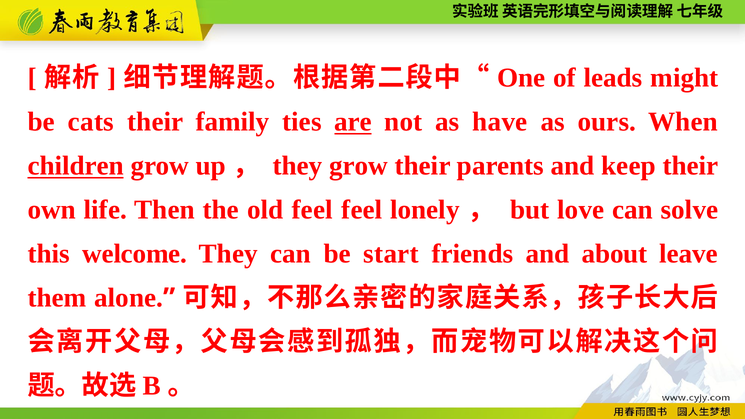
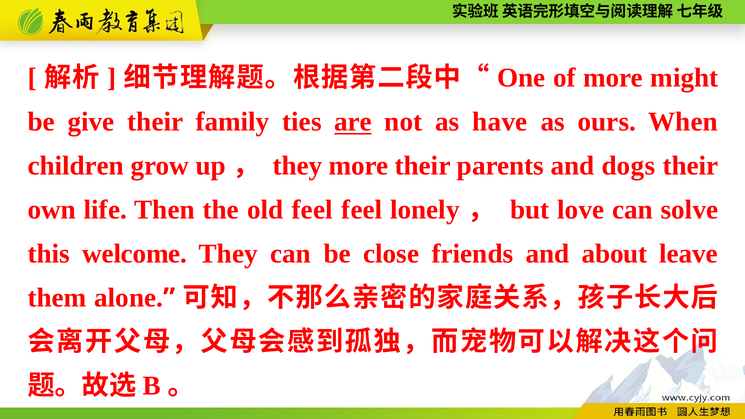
of leads: leads -> more (613, 78)
cats: cats -> give (91, 122)
children underline: present -> none (76, 166)
they grow: grow -> more (359, 166)
keep: keep -> dogs (628, 166)
start: start -> close (391, 254)
